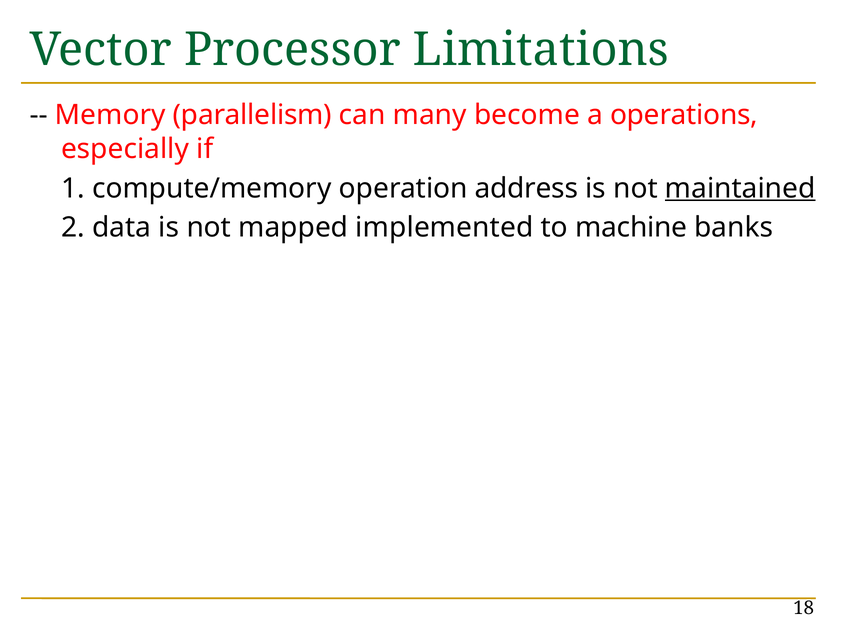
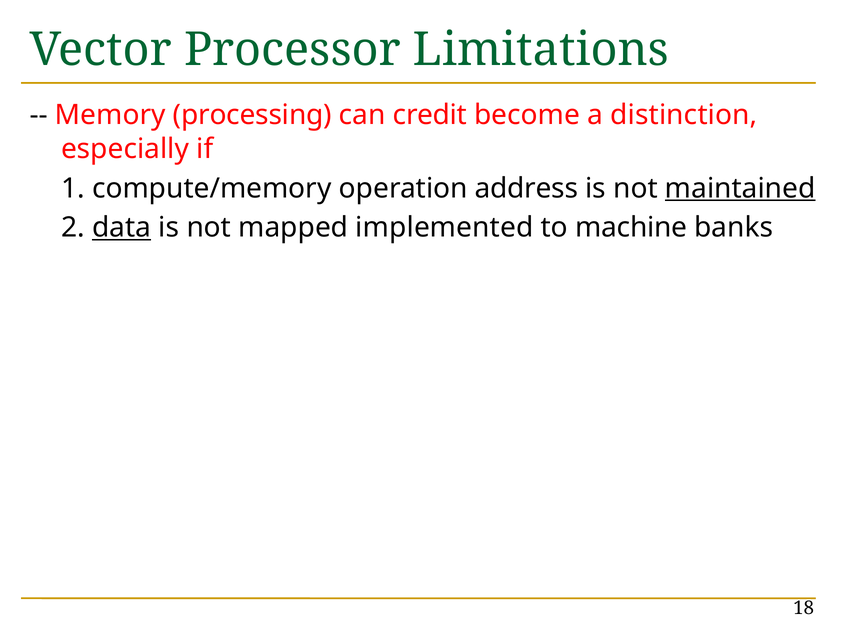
parallelism: parallelism -> processing (252, 115)
many: many -> credit (430, 115)
operations: operations -> distinction (684, 115)
data underline: none -> present (122, 228)
